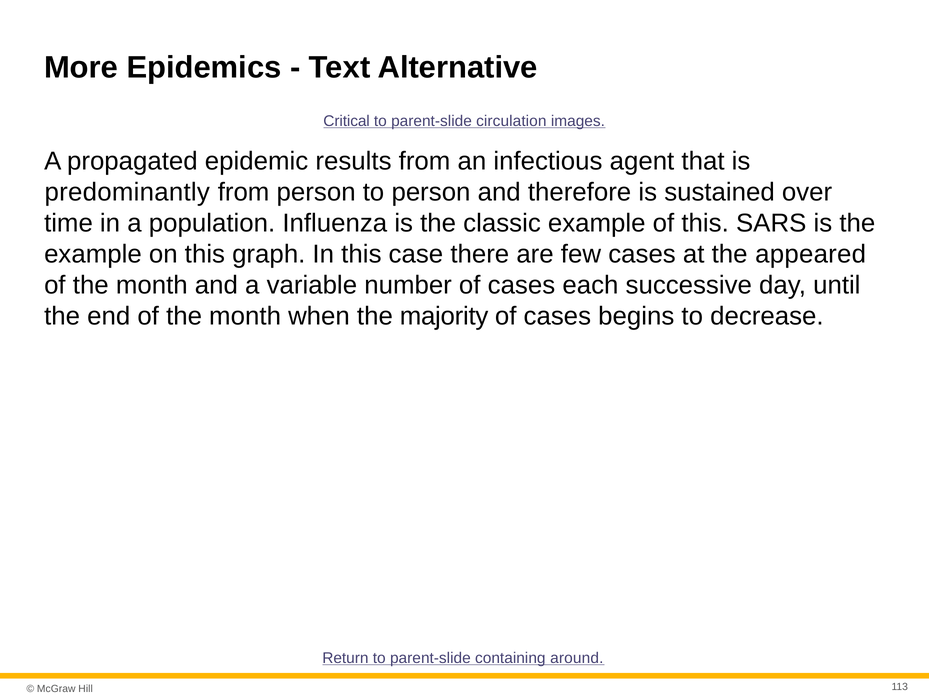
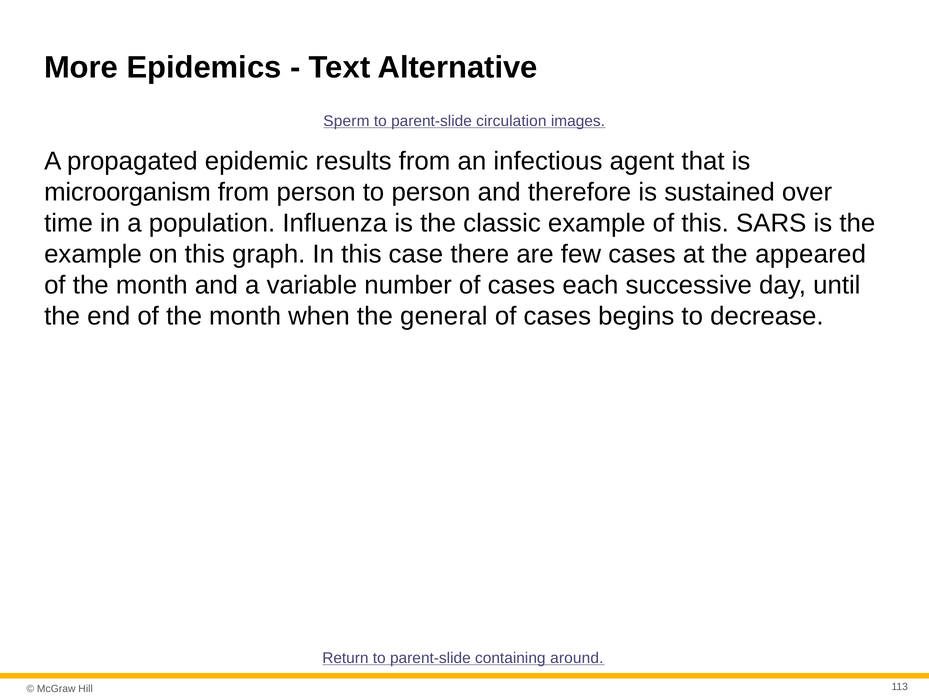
Critical: Critical -> Sperm (346, 121)
predominantly: predominantly -> microorganism (127, 192)
majority: majority -> general (444, 316)
